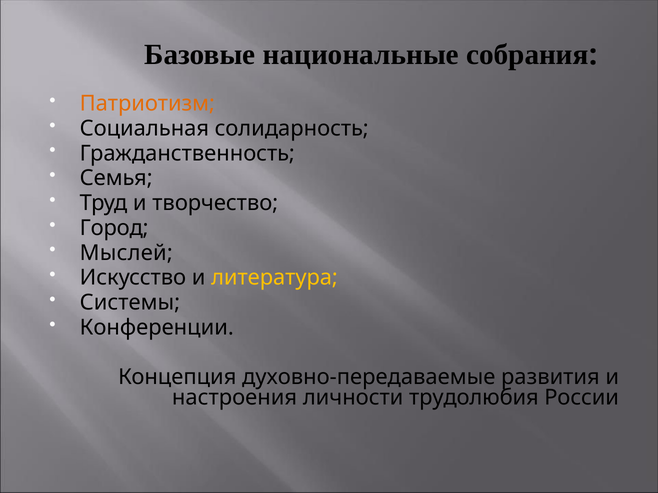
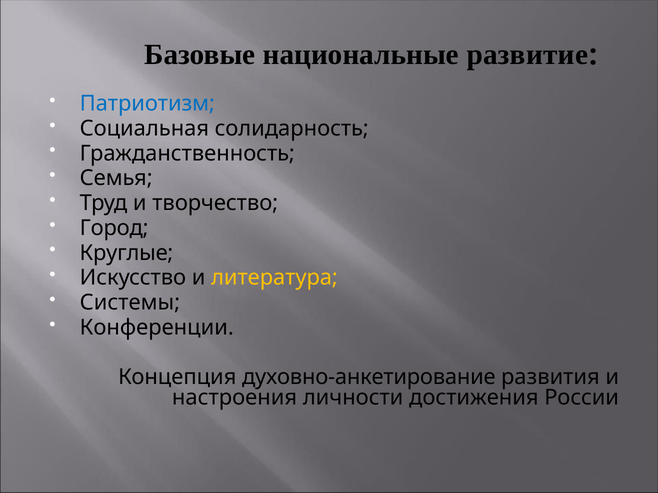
собрания: собрания -> развитие (527, 55)
Патриотизм colour: orange -> blue (147, 104)
Мыслей: Мыслей -> Круглые (126, 253)
духовно-передаваемые: духовно-передаваемые -> духовно-анкетирование (369, 378)
трудолюбия: трудолюбия -> достижения (474, 398)
